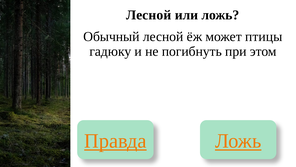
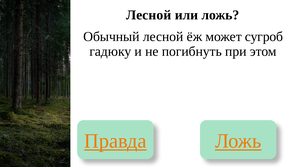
птицы: птицы -> сугроб (264, 37)
